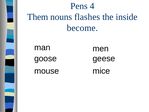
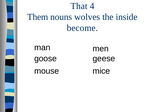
Pens: Pens -> That (79, 6)
flashes: flashes -> wolves (87, 17)
